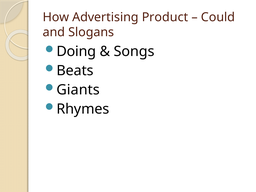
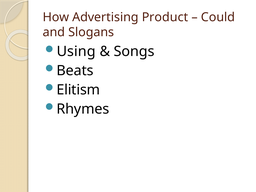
Doing: Doing -> Using (76, 51)
Giants: Giants -> Elitism (78, 90)
